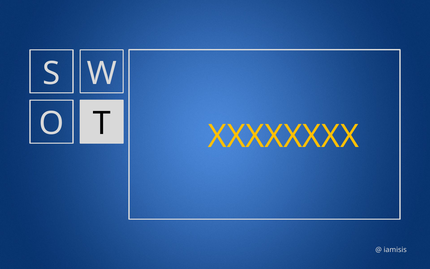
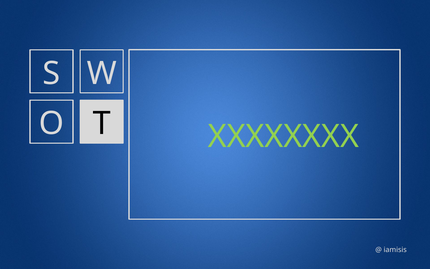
XXXXXXXX colour: yellow -> light green (283, 136)
